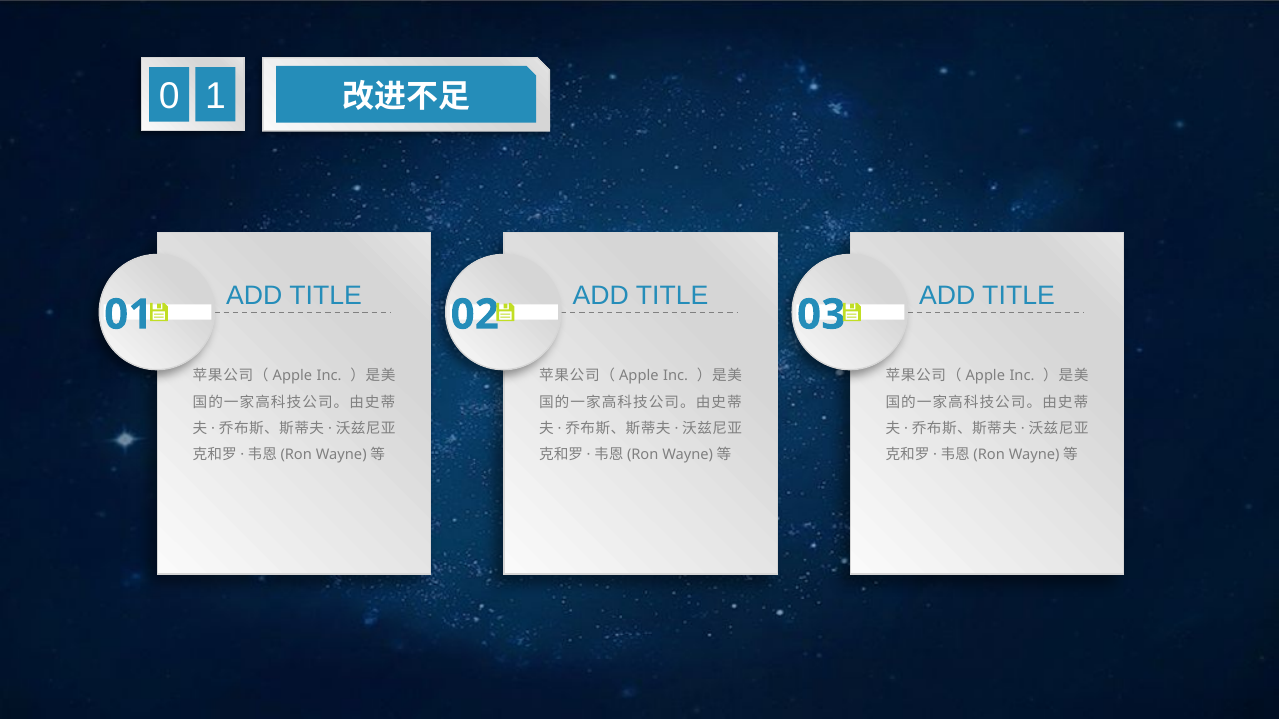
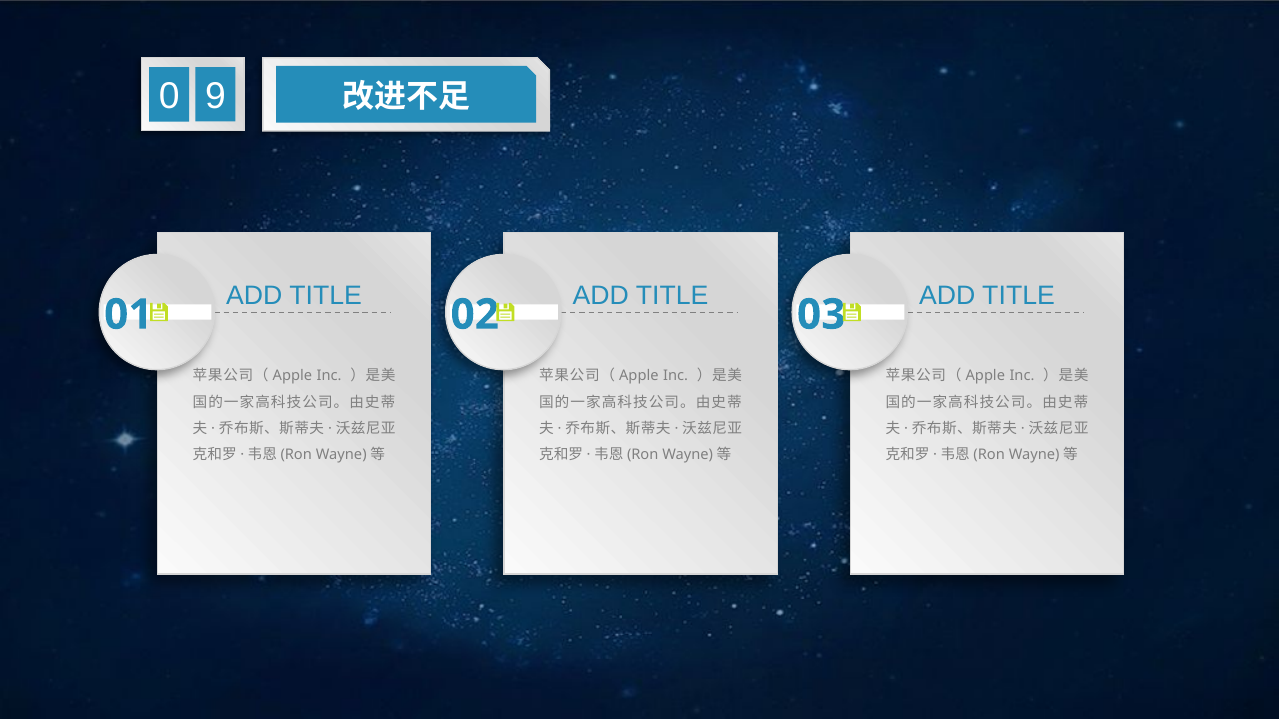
1: 1 -> 9 (215, 97)
